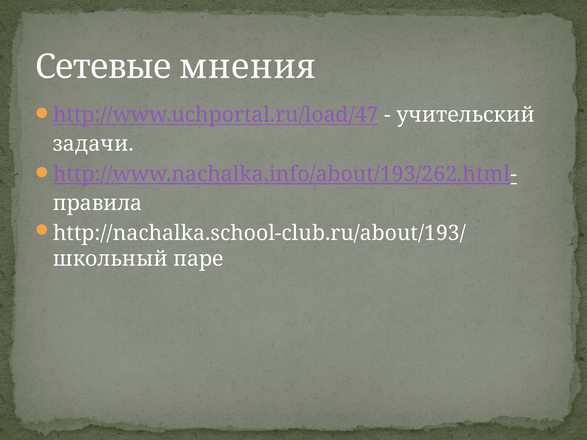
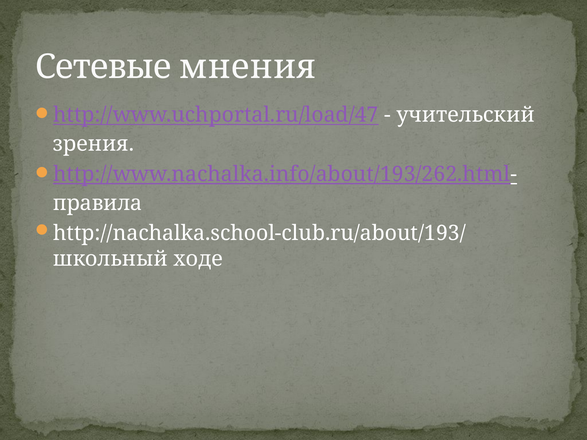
задачи: задачи -> зрения (93, 144)
паре: паре -> ходе (198, 259)
